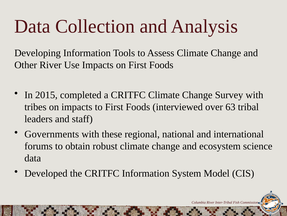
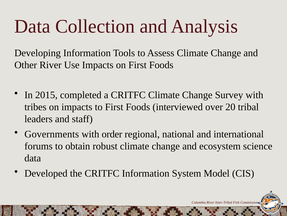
63: 63 -> 20 (230, 107)
these: these -> order (112, 134)
